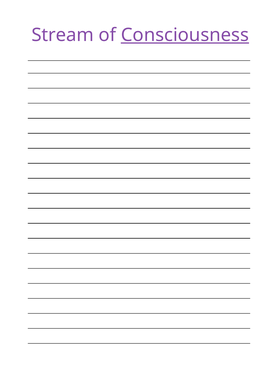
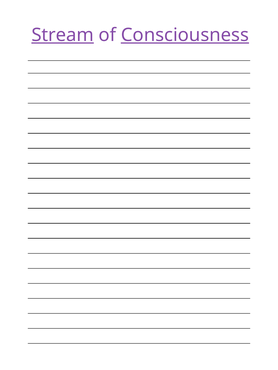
Stream underline: none -> present (63, 35)
